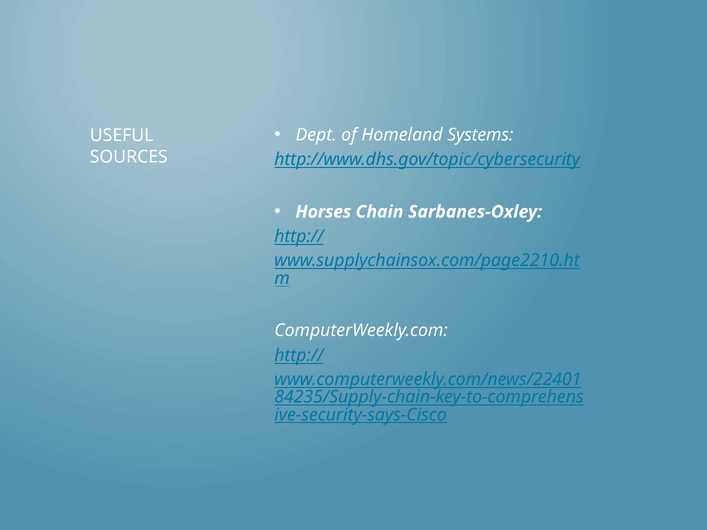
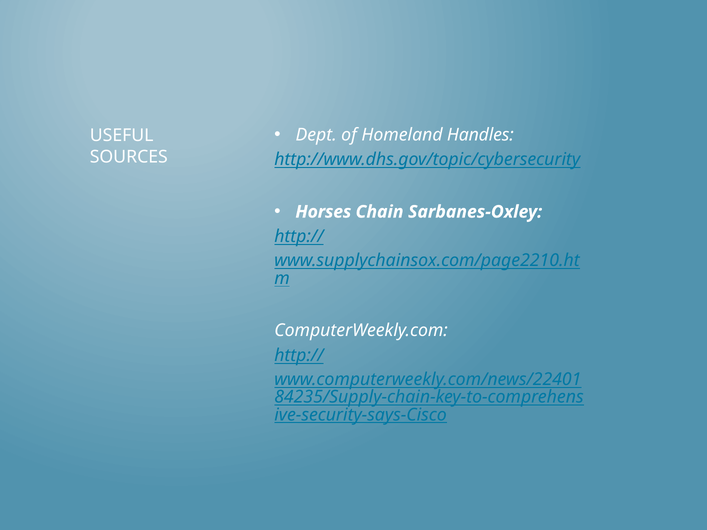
Systems: Systems -> Handles (480, 135)
